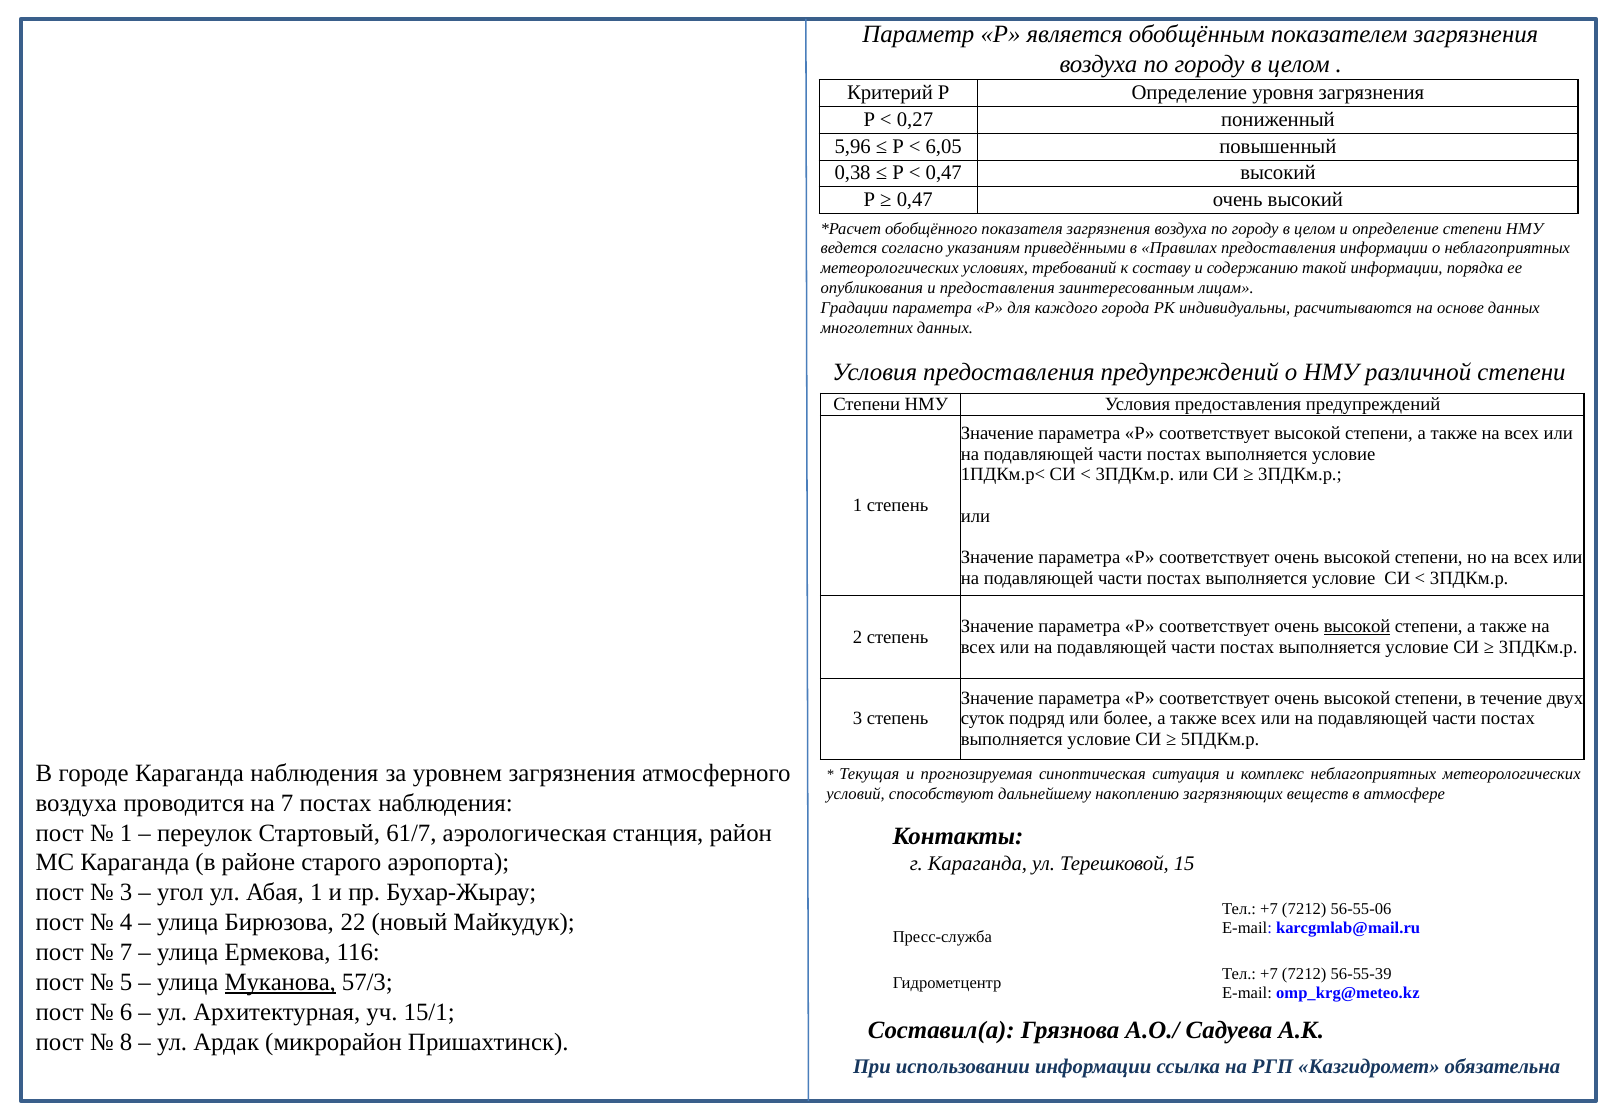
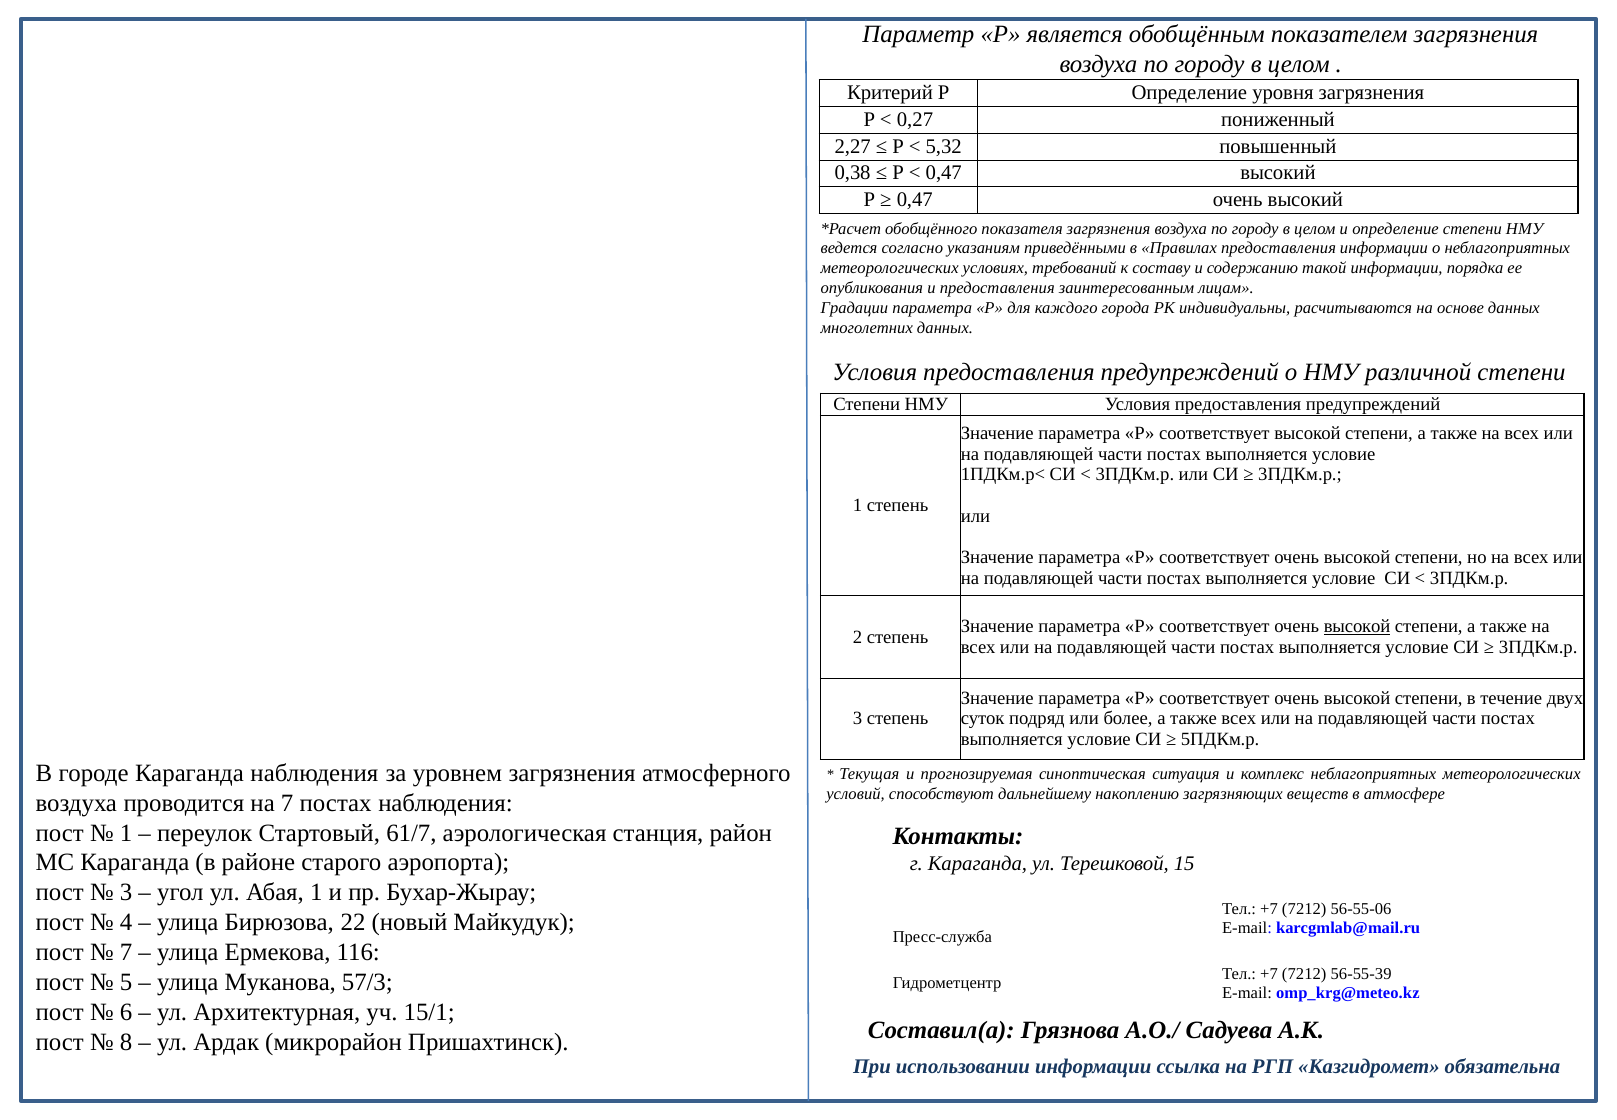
5,96: 5,96 -> 2,27 (853, 146)
6,05: 6,05 -> 5,32 (944, 146)
Муканова underline: present -> none (280, 982)
